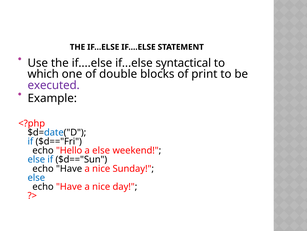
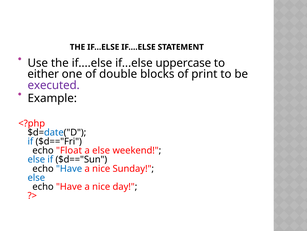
syntactical: syntactical -> uppercase (183, 63)
which: which -> either (43, 74)
Hello: Hello -> Float (69, 150)
Have colour: black -> blue (69, 168)
